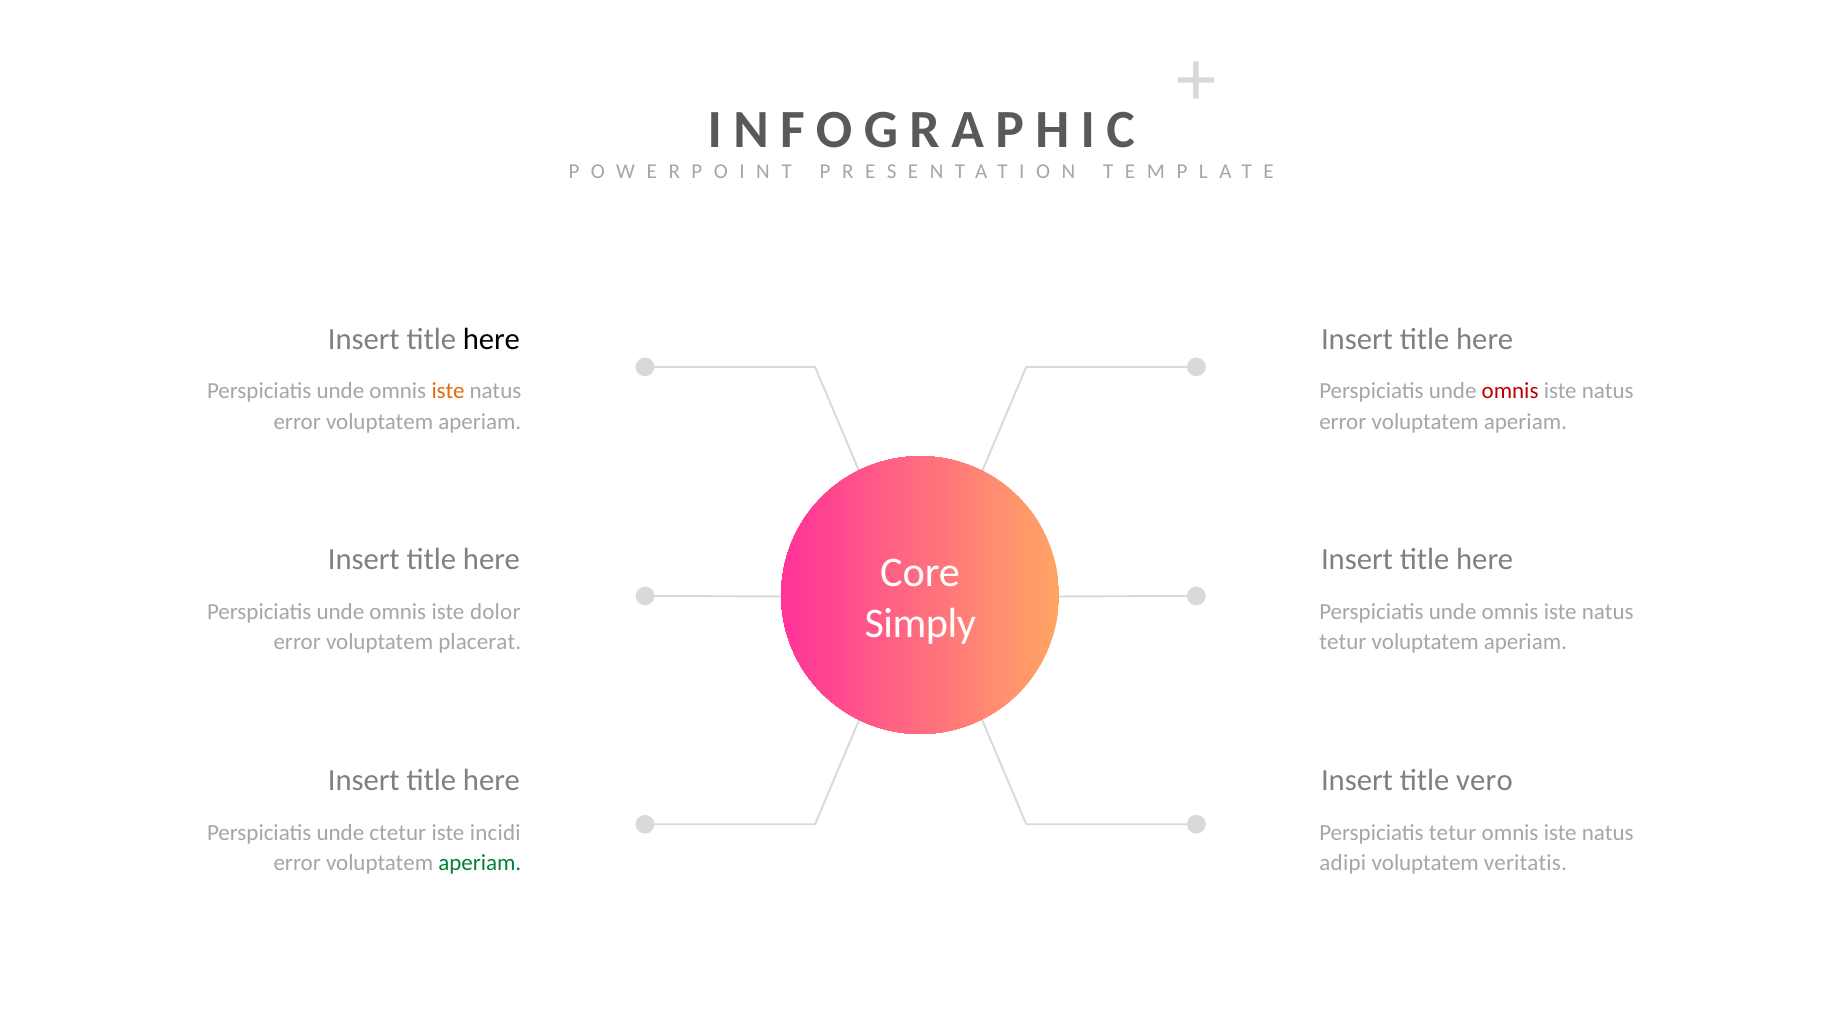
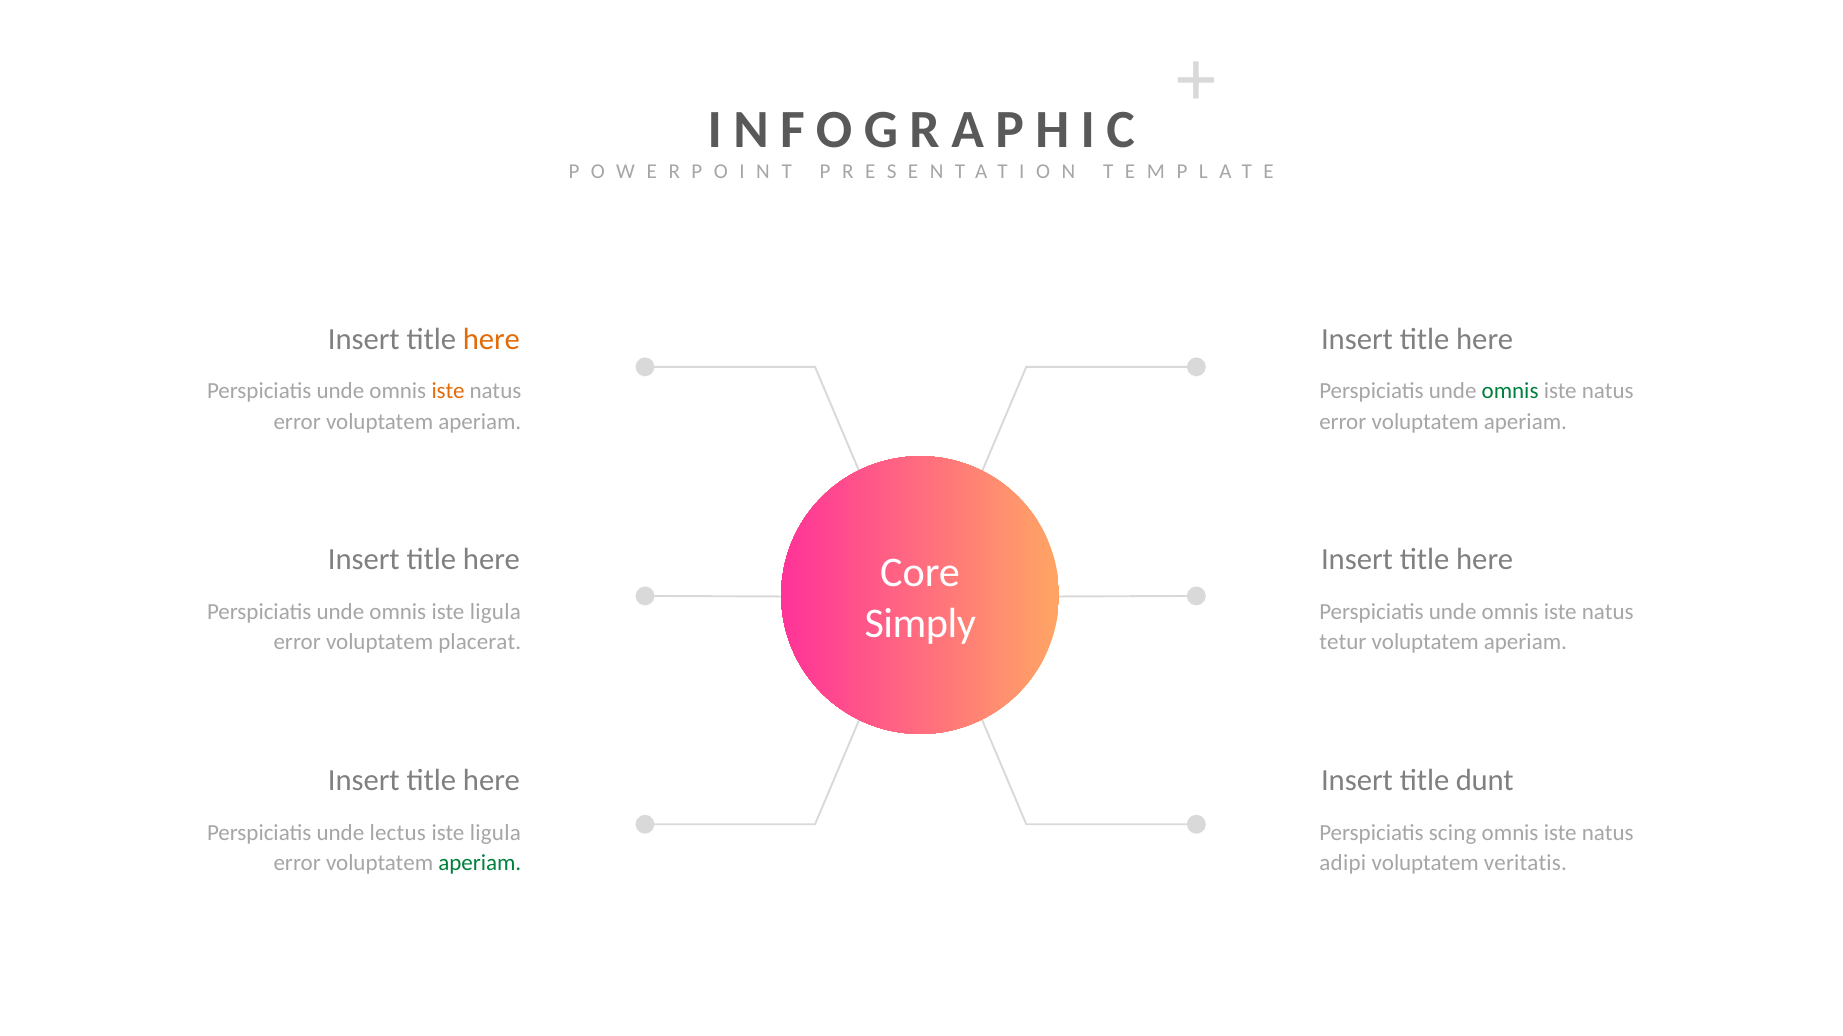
here colour: black -> orange (491, 339)
omnis colour: red -> green (1510, 392)
omnis iste dolor: dolor -> ligula (495, 612)
vero: vero -> dunt (1485, 781)
ctetur: ctetur -> lectus (398, 833)
incidi: incidi -> ligula (495, 833)
Perspiciatis tetur: tetur -> scing (1453, 833)
